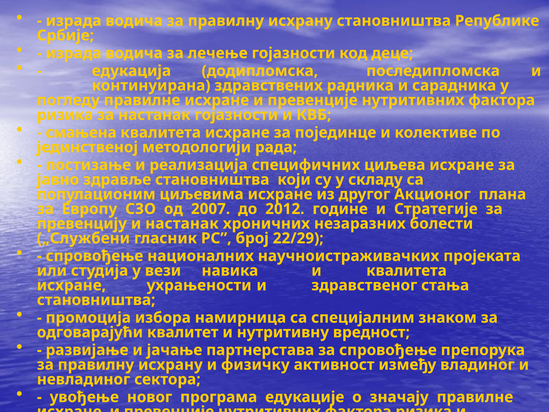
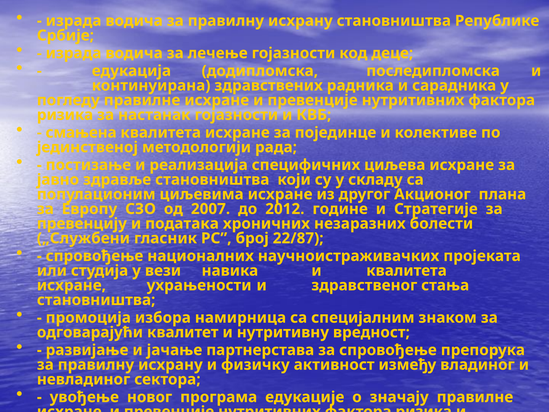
и настанак: настанак -> података (182, 223)
22/29: 22/29 -> 22/87 (298, 238)
